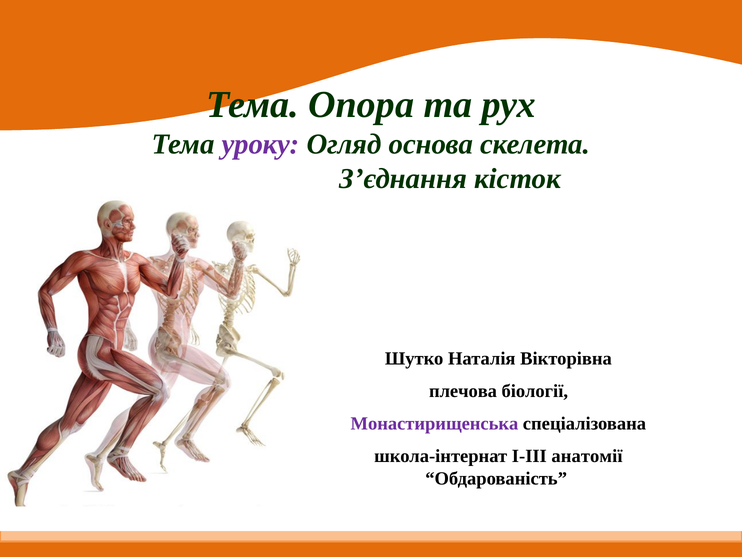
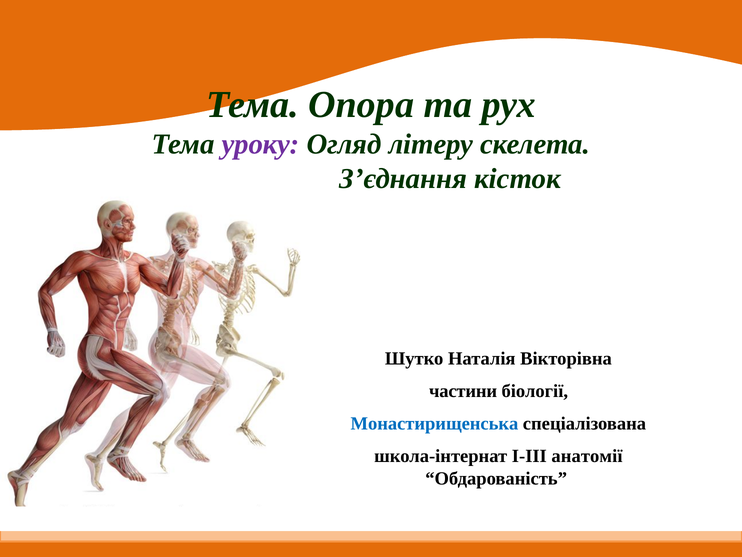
основа: основа -> літеру (431, 144)
плечова: плечова -> частини (463, 391)
Монастирищенська colour: purple -> blue (434, 423)
